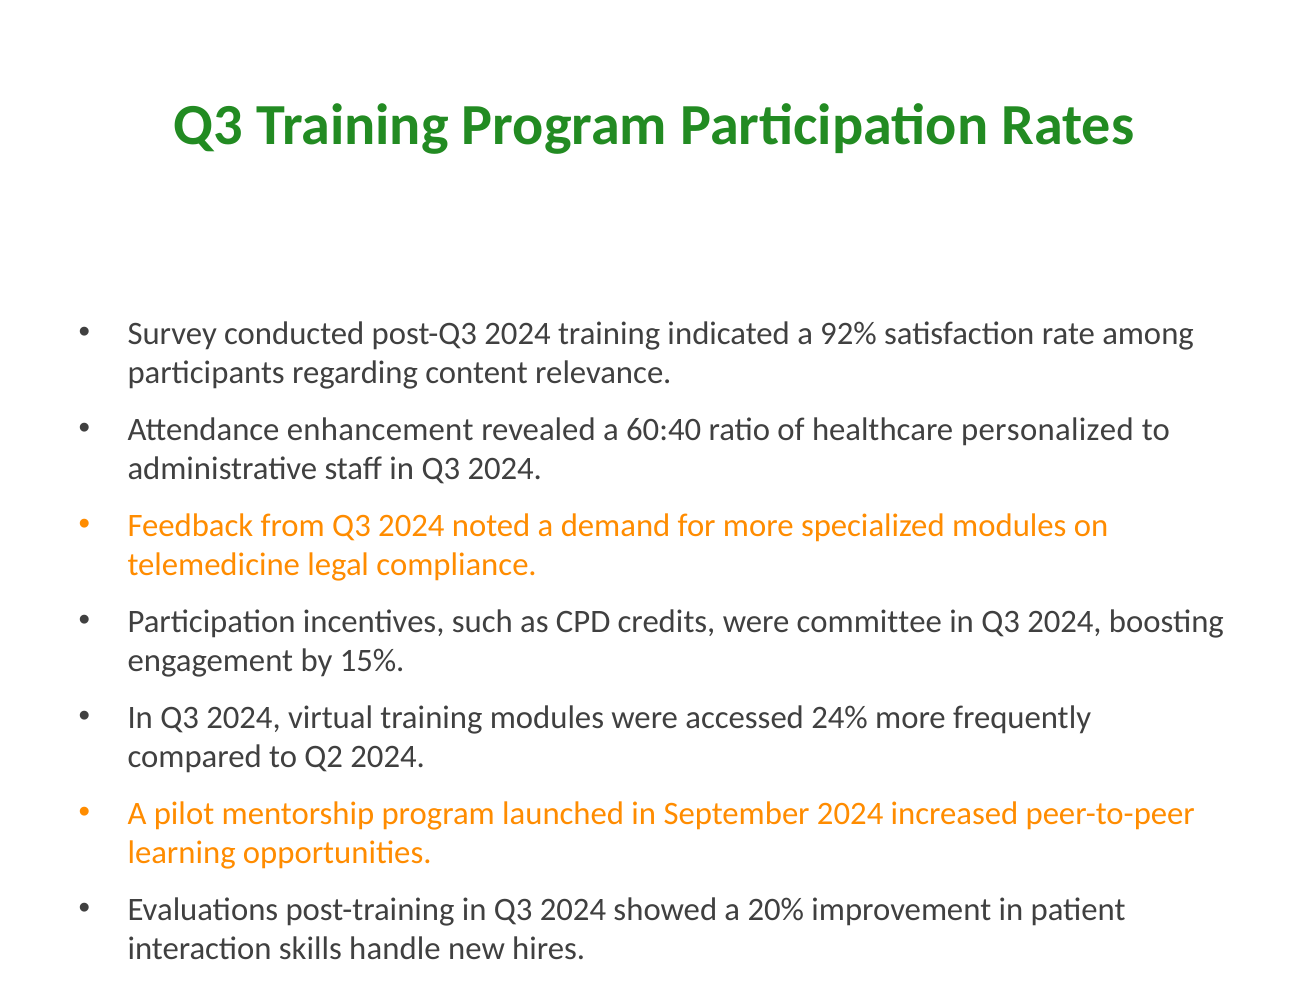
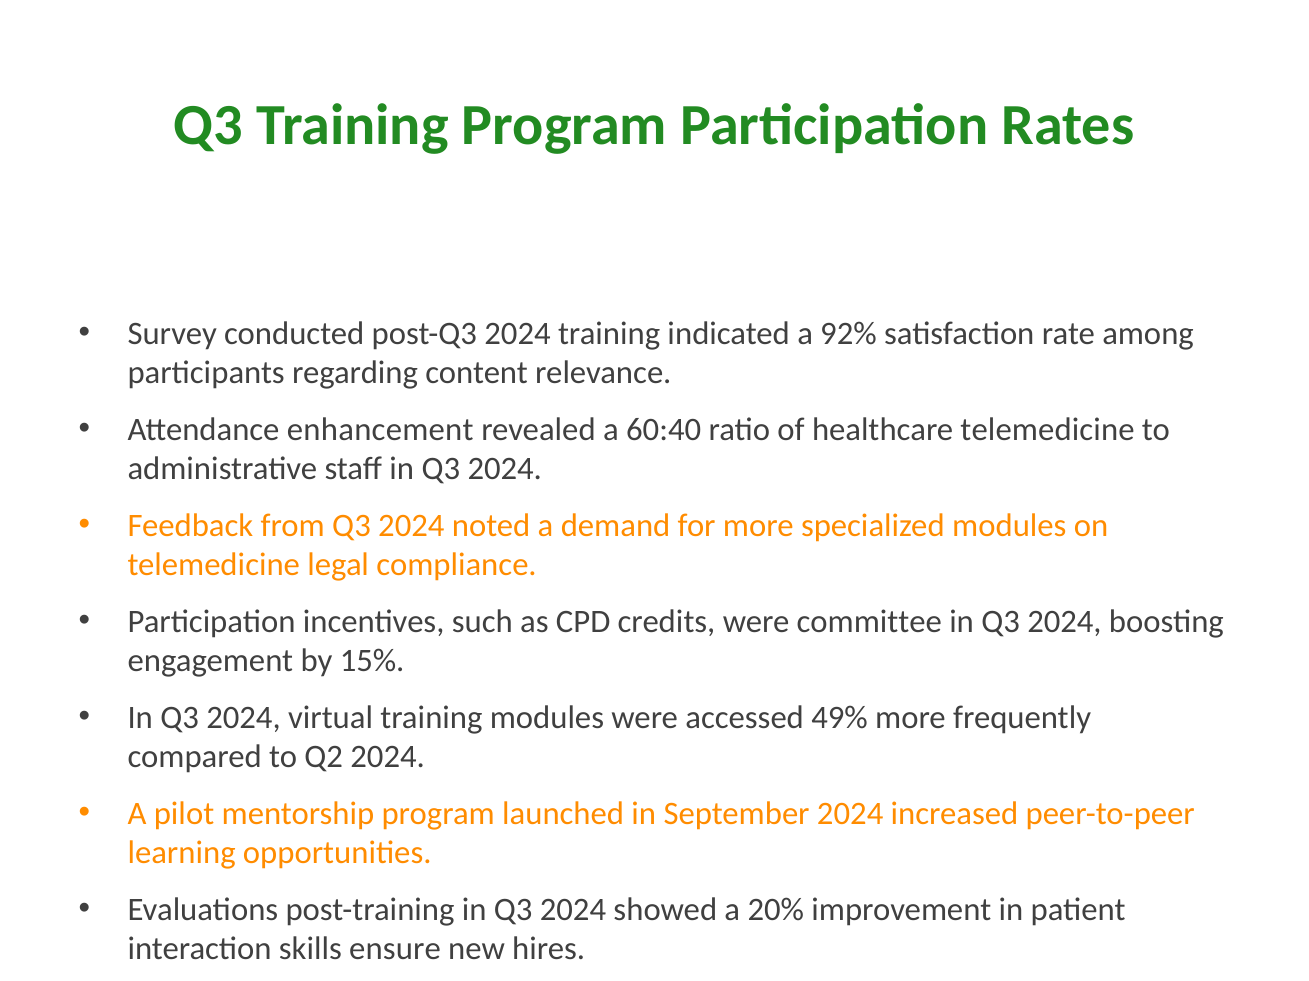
healthcare personalized: personalized -> telemedicine (1048, 430)
24%: 24% -> 49% (840, 718)
handle: handle -> ensure (395, 949)
